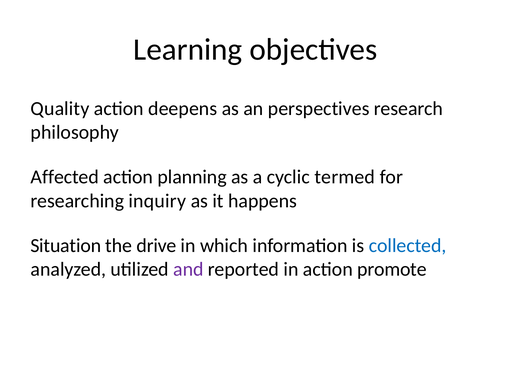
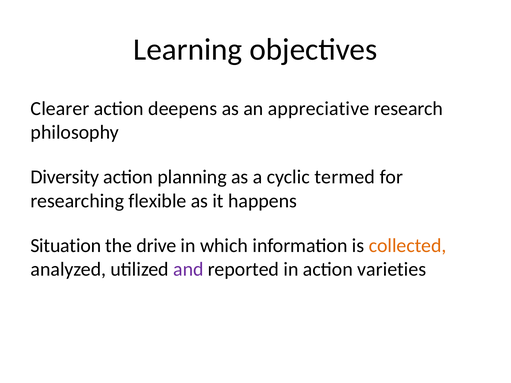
Quality: Quality -> Clearer (60, 109)
perspectives: perspectives -> appreciative (319, 109)
Affected: Affected -> Diversity (65, 177)
inquiry: inquiry -> flexible (157, 201)
collected colour: blue -> orange (408, 246)
promote: promote -> varieties (392, 270)
